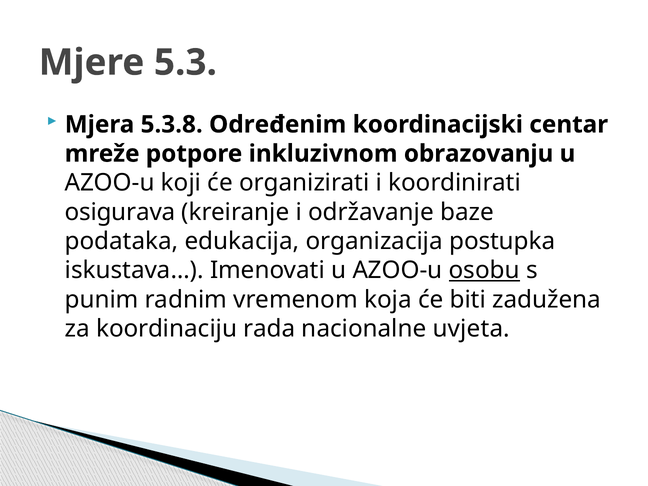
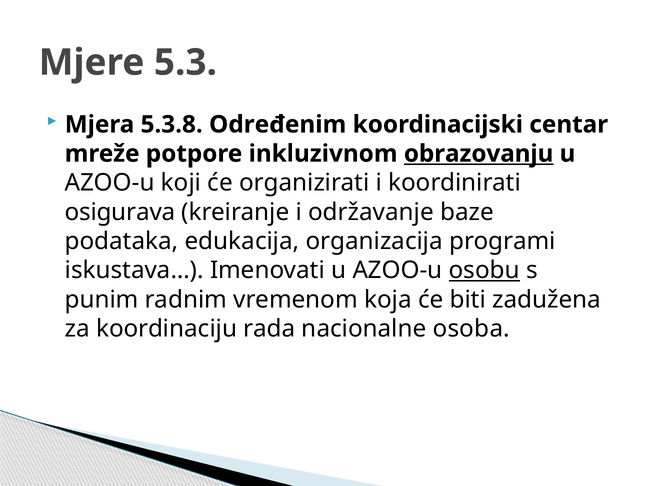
obrazovanju underline: none -> present (479, 154)
postupka: postupka -> programi (502, 241)
uvjeta: uvjeta -> osoba (471, 329)
